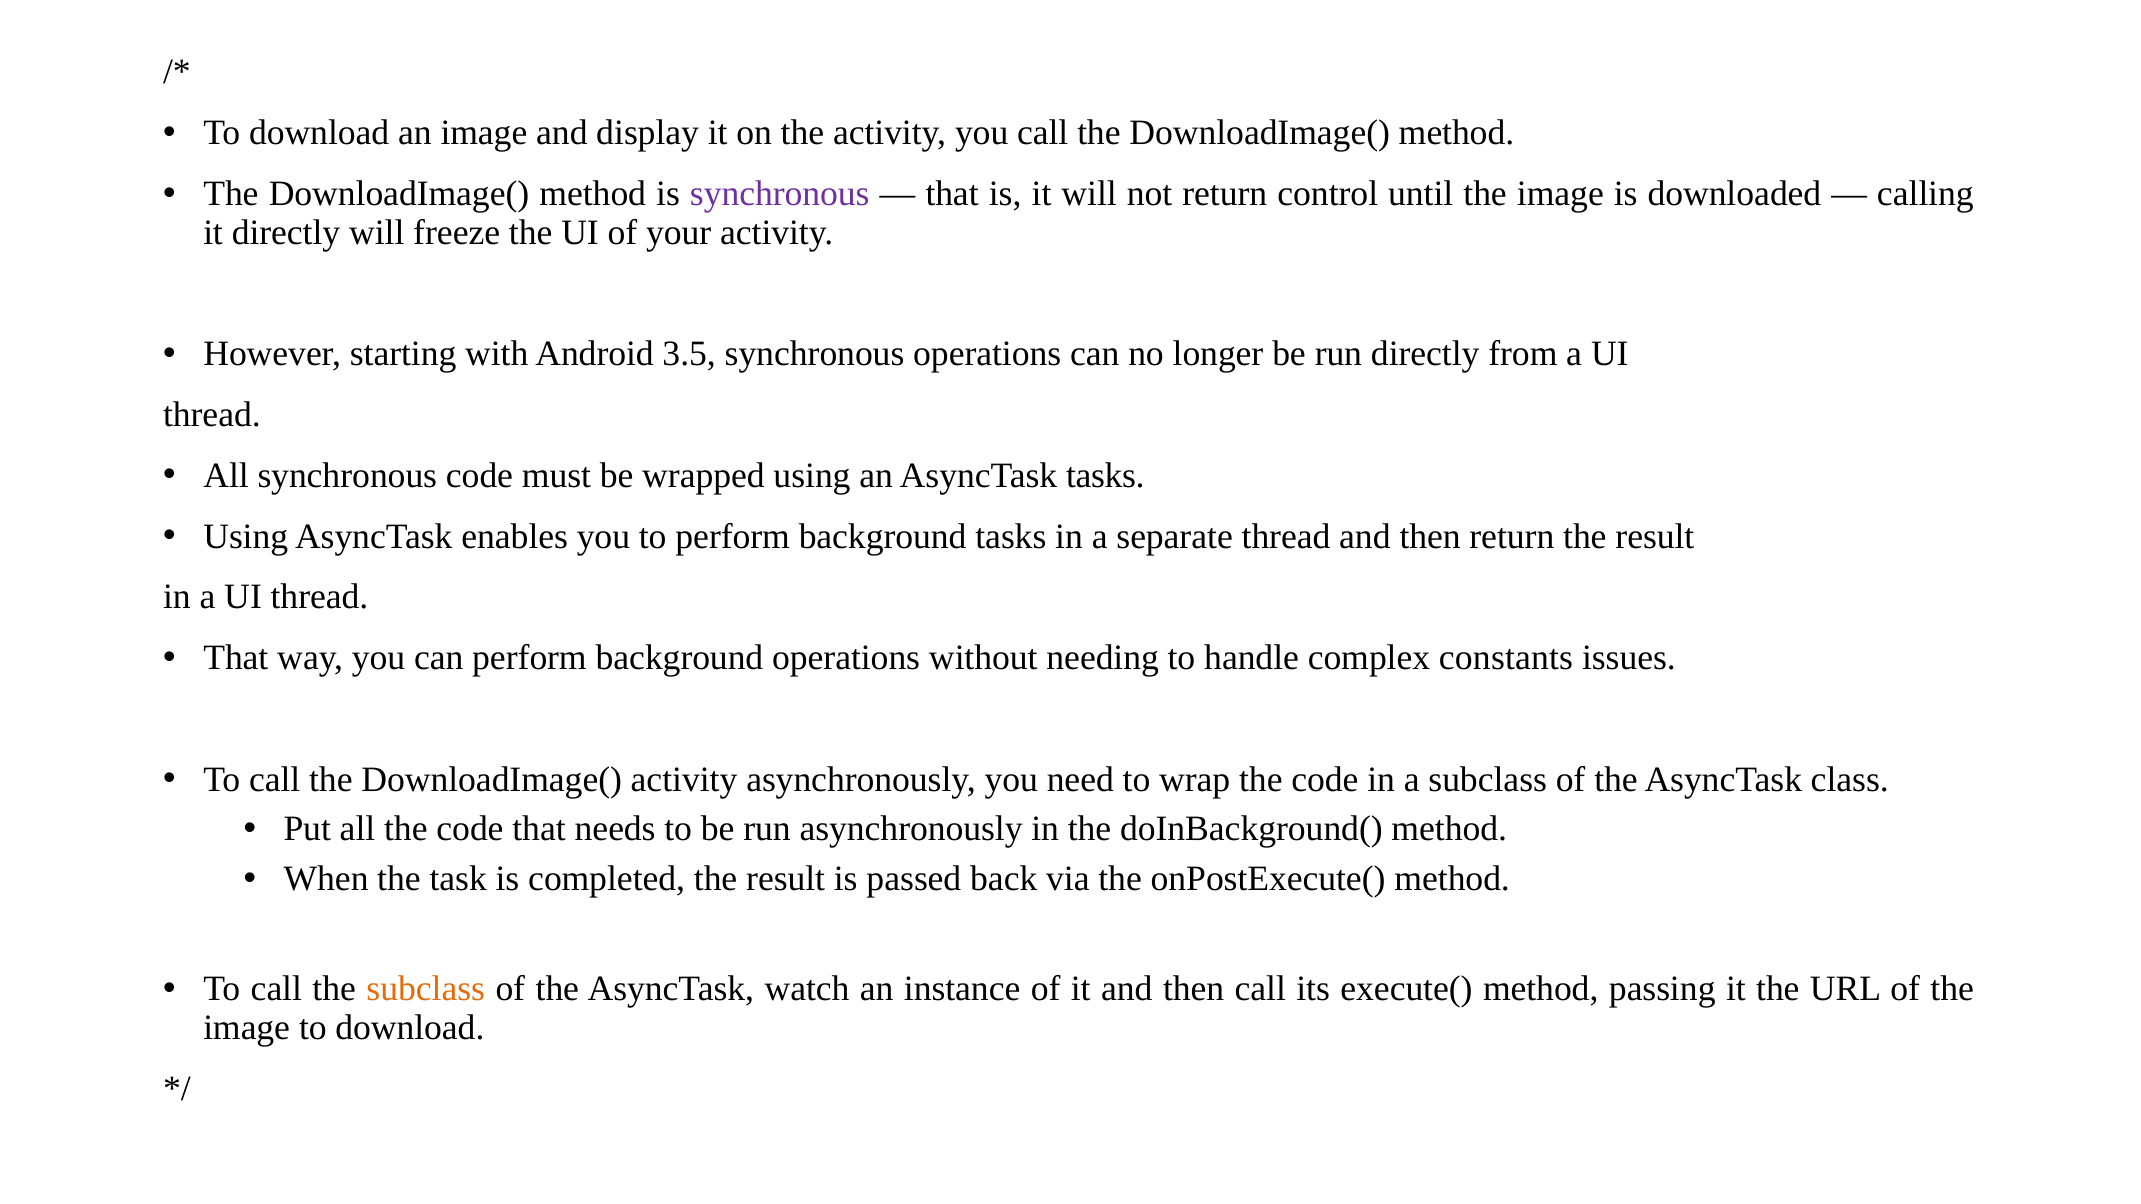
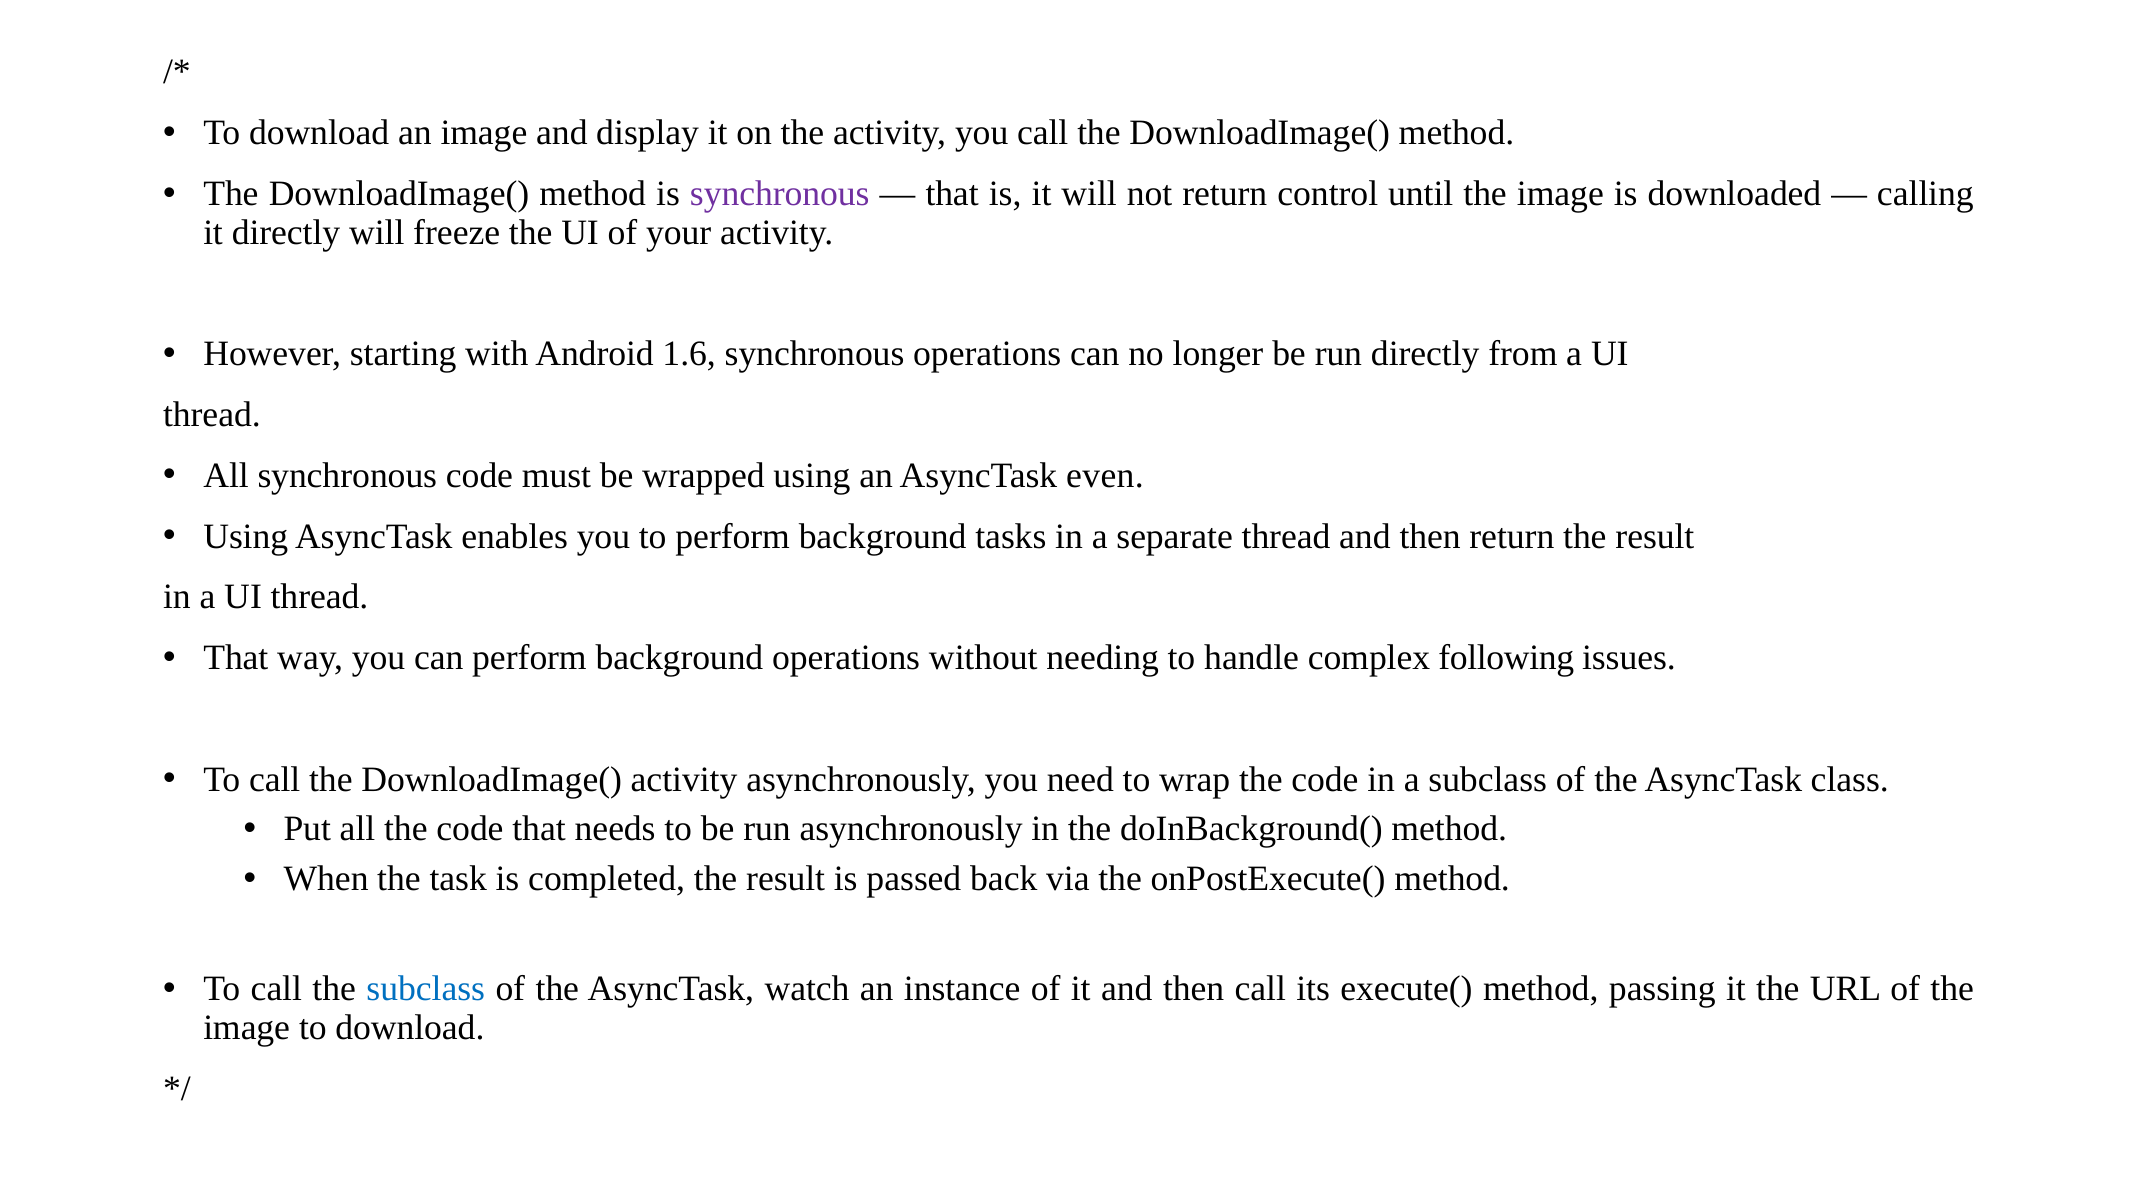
3.5: 3.5 -> 1.6 (689, 354)
AsyncTask tasks: tasks -> even (1105, 476)
constants: constants -> following (1506, 658)
subclass colour: orange -> blue (426, 989)
